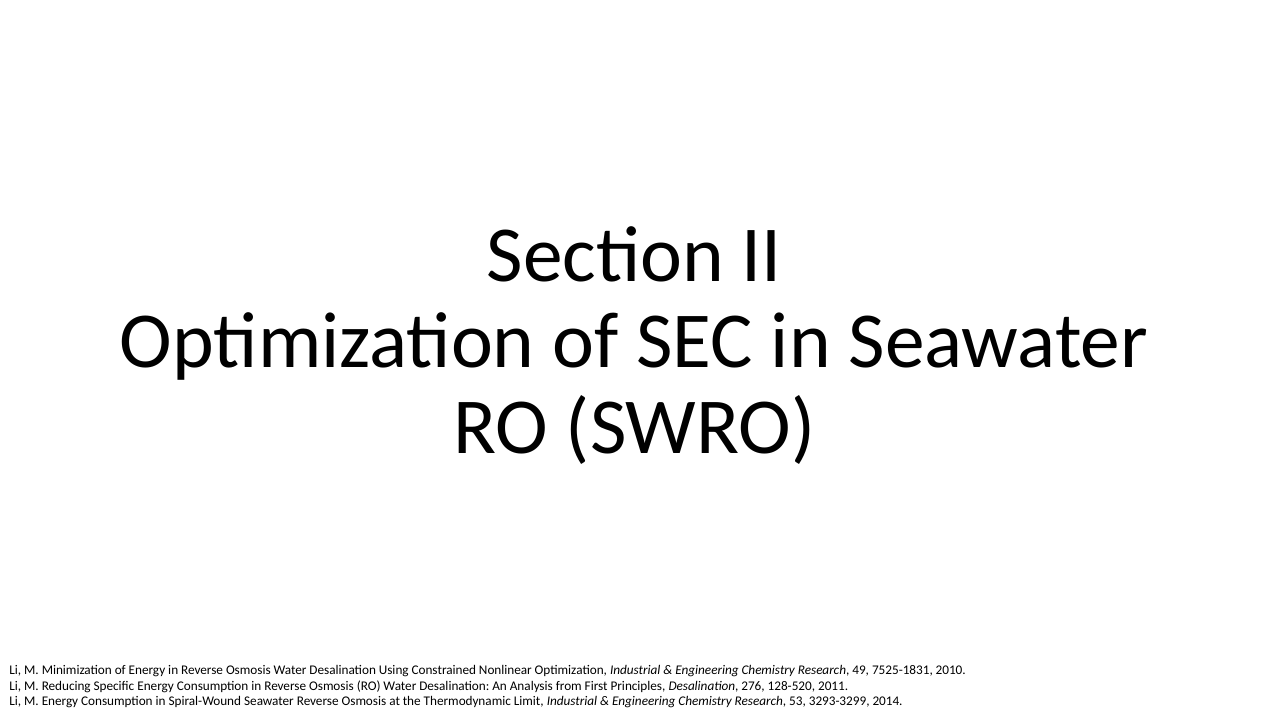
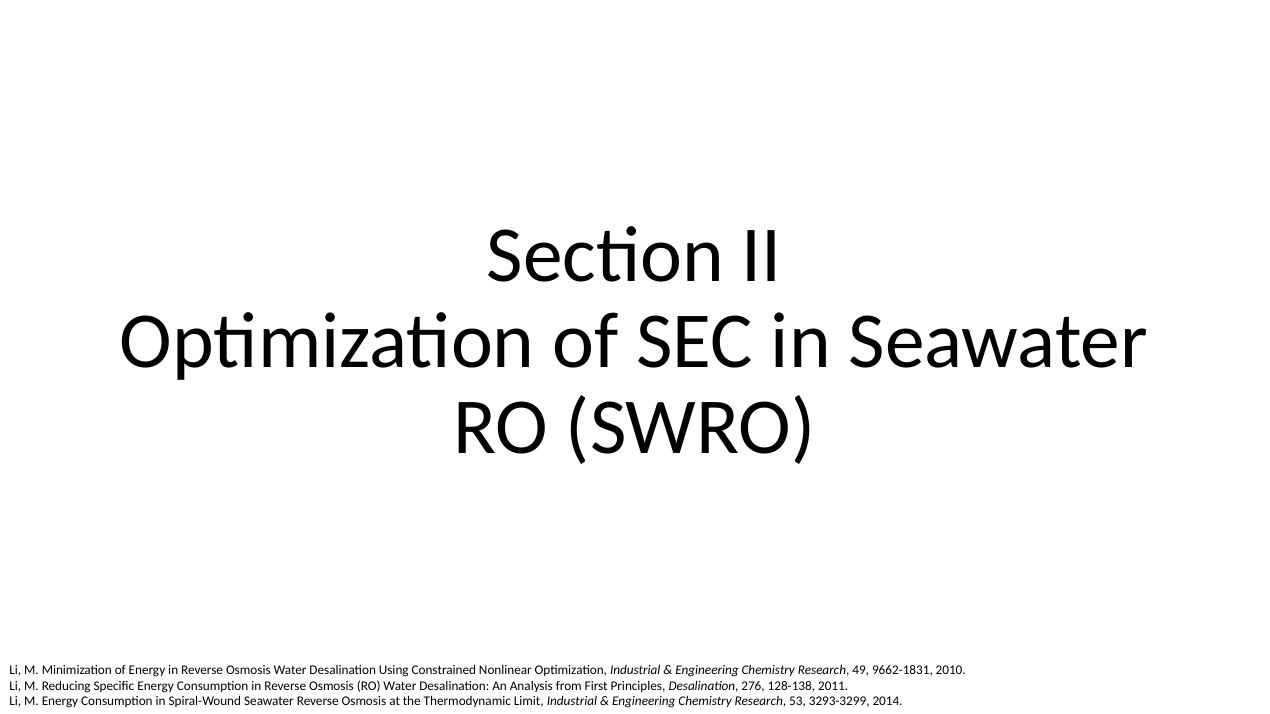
7525-1831: 7525-1831 -> 9662-1831 (902, 670)
128-520: 128-520 -> 128-138 (791, 686)
